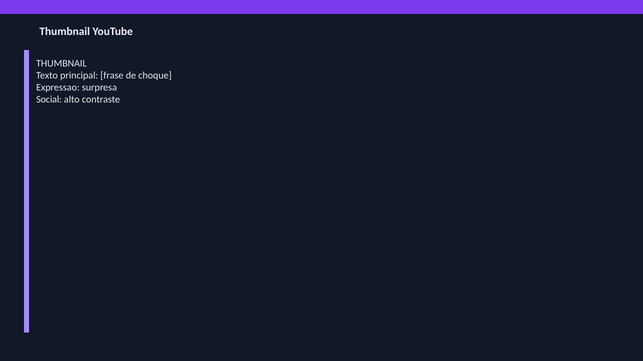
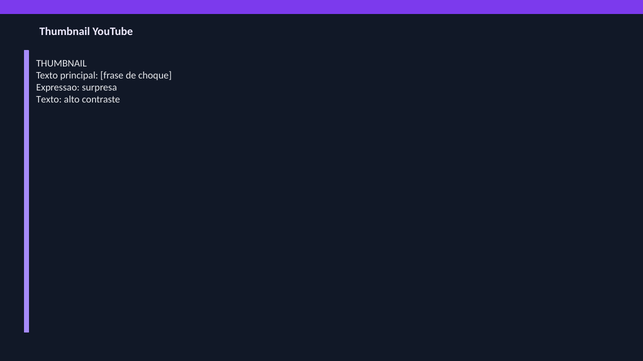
Social: Social -> Texto (49, 100)
